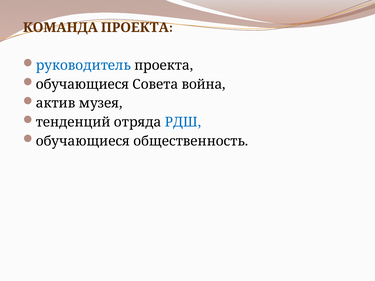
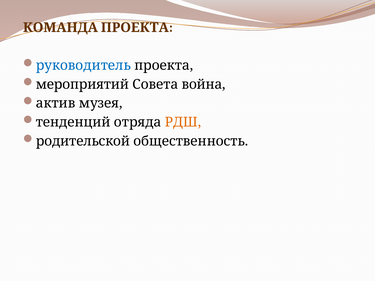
обучающиеся: обучающиеся -> мероприятий (82, 84)
РДШ colour: blue -> orange (183, 122)
обучающиеся: обучающиеся -> родительской (83, 141)
